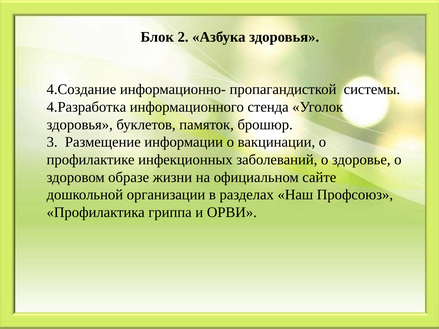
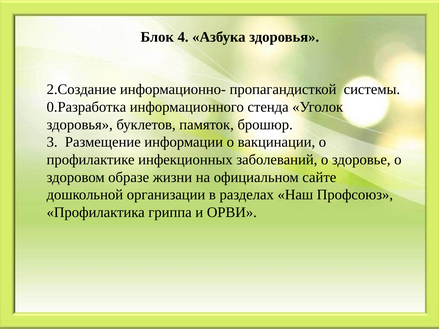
2: 2 -> 4 (183, 37)
4.Создание: 4.Создание -> 2.Создание (81, 90)
4.Разработка: 4.Разработка -> 0.Разработка (86, 107)
